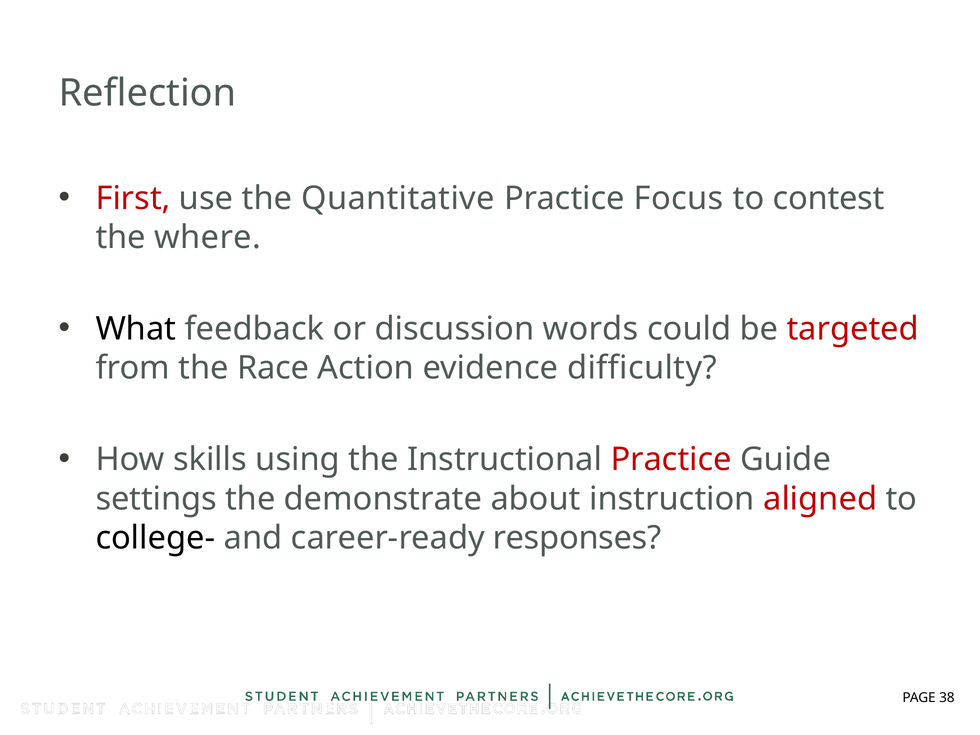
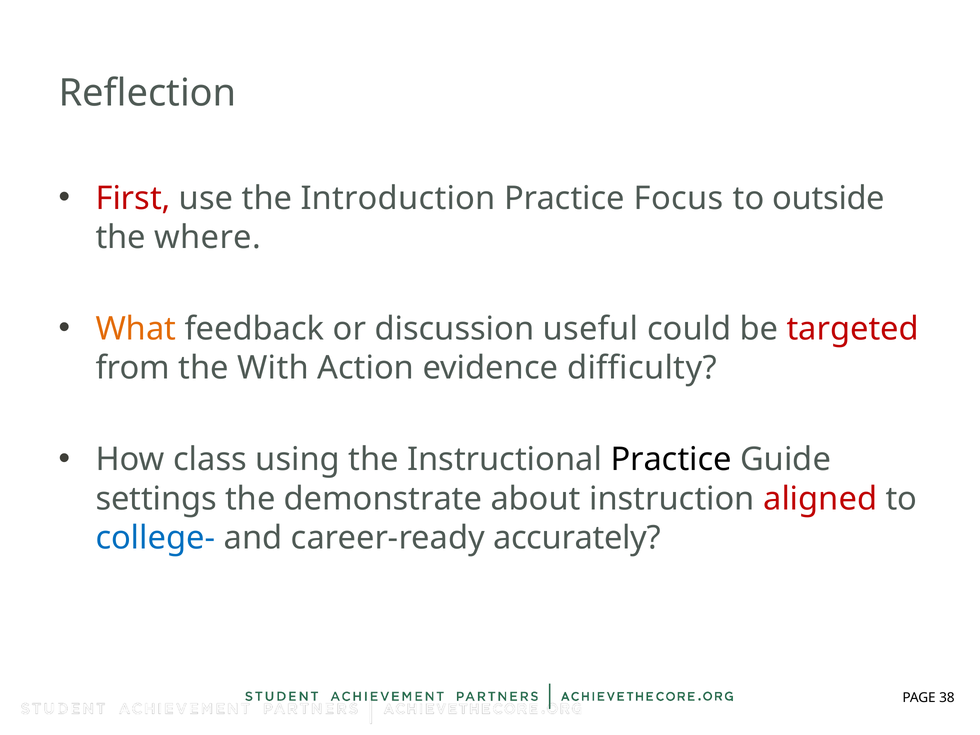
Quantitative: Quantitative -> Introduction (398, 198)
contest: contest -> outside (829, 198)
What colour: black -> orange (136, 329)
words: words -> useful (591, 329)
Race: Race -> With (273, 368)
skills: skills -> class (210, 460)
Practice colour: red -> black (671, 460)
college- colour: black -> blue (155, 538)
responses: responses -> accurately (577, 538)
